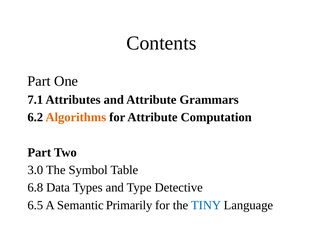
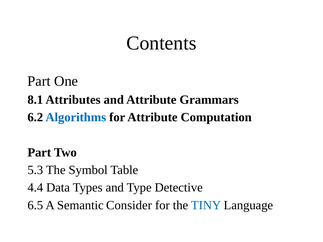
7.1: 7.1 -> 8.1 (35, 100)
Algorithms colour: orange -> blue (76, 117)
3.0: 3.0 -> 5.3 (35, 170)
6.8: 6.8 -> 4.4 (35, 188)
Primarily: Primarily -> Consider (129, 205)
